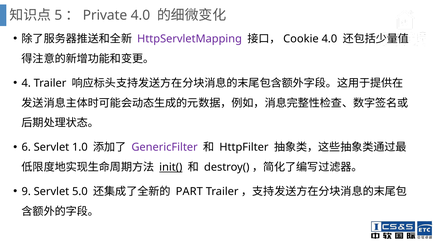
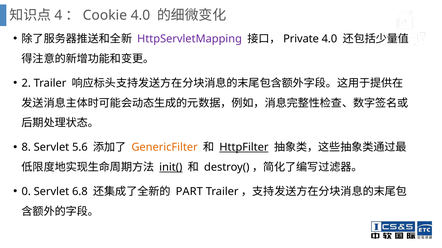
5: 5 -> 4 (58, 15)
Private: Private -> Cookie (105, 15)
Cookie: Cookie -> Private (301, 39)
4: 4 -> 2 (26, 83)
6: 6 -> 8 (26, 148)
1.0: 1.0 -> 5.6 (80, 148)
GenericFilter colour: purple -> orange (165, 148)
HttpFilter underline: none -> present (244, 148)
9: 9 -> 0 (26, 192)
5.0: 5.0 -> 6.8 (80, 192)
